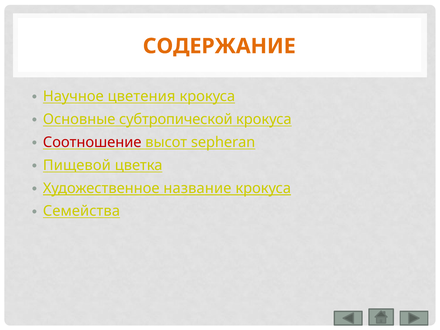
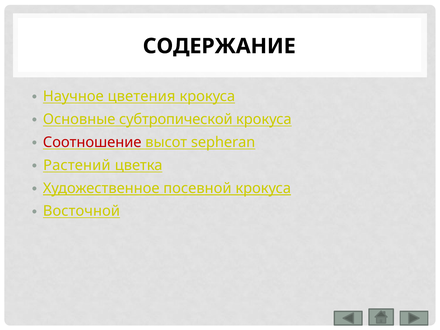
СОДЕРЖАНИЕ colour: orange -> black (219, 46)
Пищевой: Пищевой -> Растений (77, 165)
название: название -> посевной (197, 188)
Семейства: Семейства -> Восточной (81, 211)
